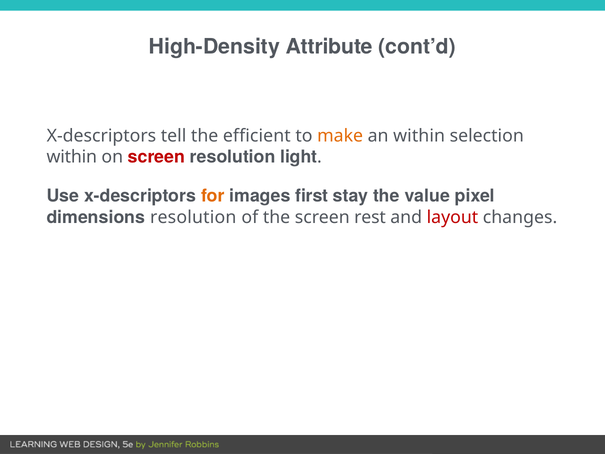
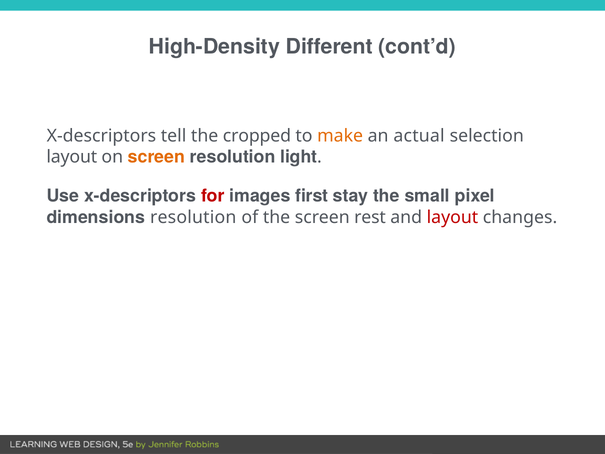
Attribute: Attribute -> Different (329, 47)
efficient: efficient -> cropped (257, 136)
an within: within -> actual (419, 136)
within: within -> layout (72, 157)
screen colour: red -> orange (156, 157)
for colour: orange -> red (213, 196)
value: value -> small (427, 196)
